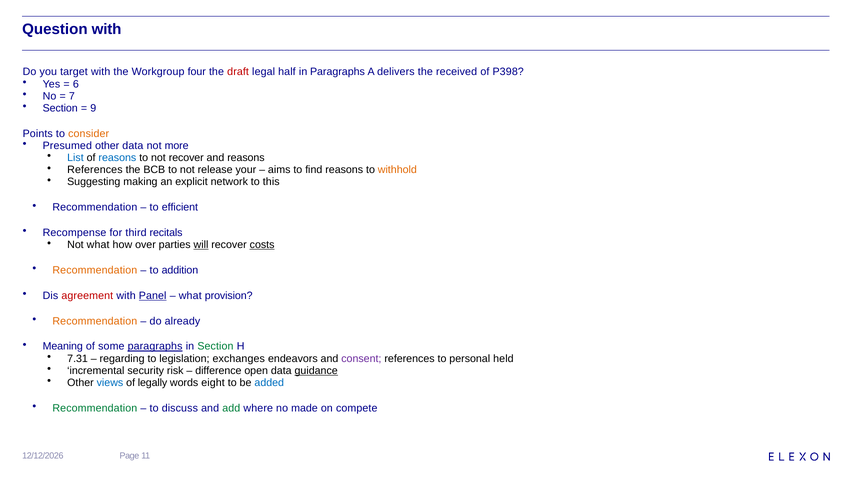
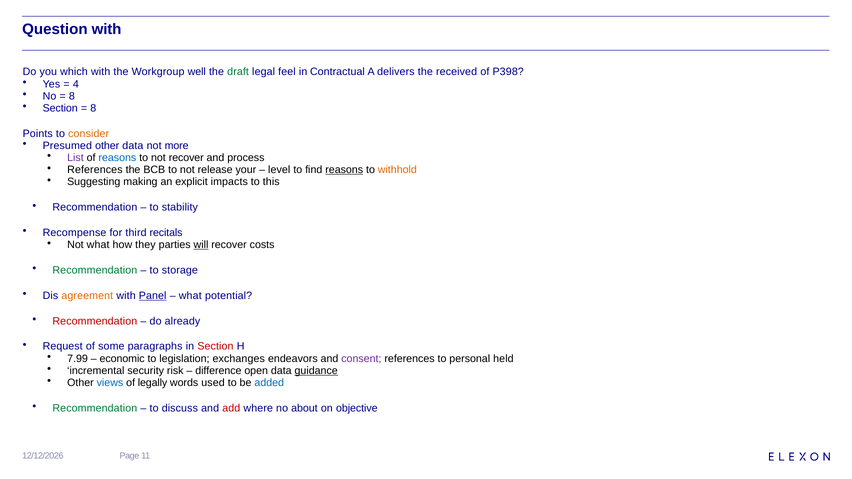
target: target -> which (74, 72)
four: four -> well (197, 72)
draft colour: red -> green (238, 72)
half: half -> feel (287, 72)
in Paragraphs: Paragraphs -> Contractual (337, 72)
6: 6 -> 4 (76, 84)
7: 7 -> 8 (72, 96)
9: 9 -> 8 (93, 108)
List colour: blue -> purple (75, 158)
and reasons: reasons -> process (246, 158)
aims: aims -> level (279, 170)
reasons underline: none -> present (344, 170)
network: network -> impacts (229, 182)
efficient: efficient -> stability (180, 207)
over: over -> they (145, 245)
costs underline: present -> none (262, 245)
Recommendation colour: orange -> green (95, 270)
addition: addition -> storage (180, 270)
agreement colour: red -> orange (87, 296)
provision: provision -> potential (229, 296)
Recommendation colour: orange -> red (95, 321)
Meaning: Meaning -> Request (63, 347)
paragraphs underline: present -> none (155, 347)
Section colour: green -> red (215, 347)
7.31: 7.31 -> 7.99 (78, 359)
regarding: regarding -> economic (122, 359)
eight: eight -> used (213, 383)
add colour: green -> red (231, 408)
made: made -> about (304, 408)
compete: compete -> objective (357, 408)
